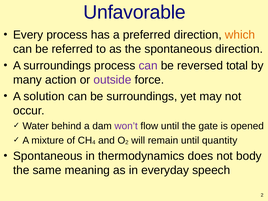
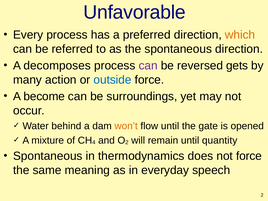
A surroundings: surroundings -> decomposes (57, 66)
total: total -> gets (237, 66)
outside colour: purple -> blue (113, 80)
solution: solution -> become (44, 96)
won’t colour: purple -> orange (126, 126)
not body: body -> force (249, 156)
